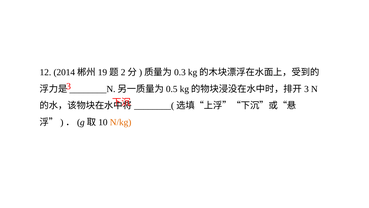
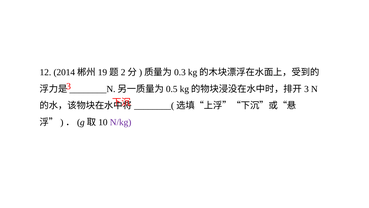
N/kg colour: orange -> purple (121, 122)
